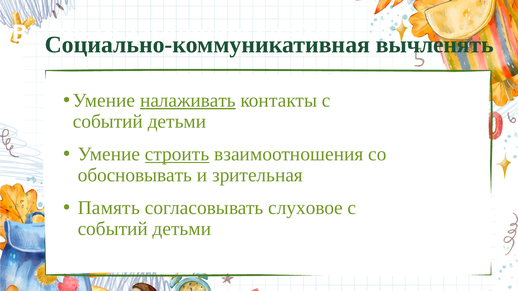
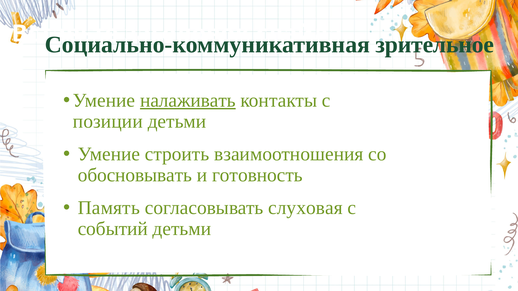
вычленять: вычленять -> зрительное (435, 45)
событий: событий -> позиции (108, 121)
строить underline: present -> none (177, 154)
зрительная: зрительная -> готовность (257, 175)
слуховое: слуховое -> слуховая (305, 208)
